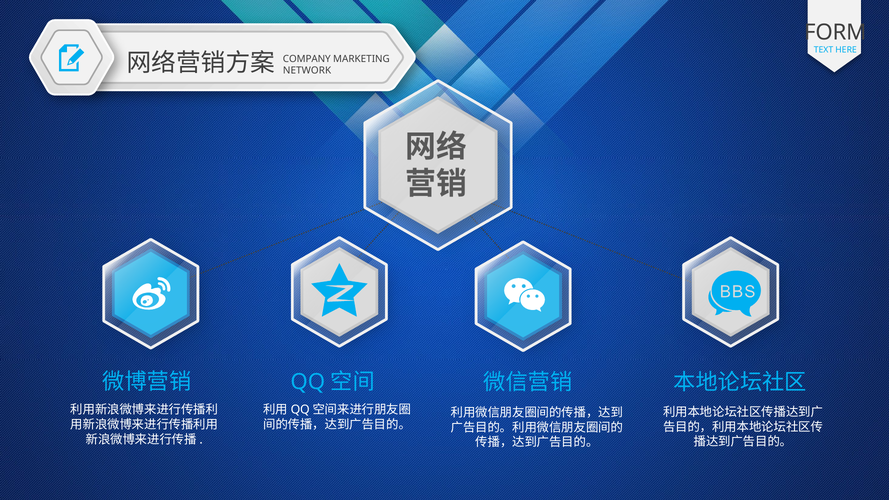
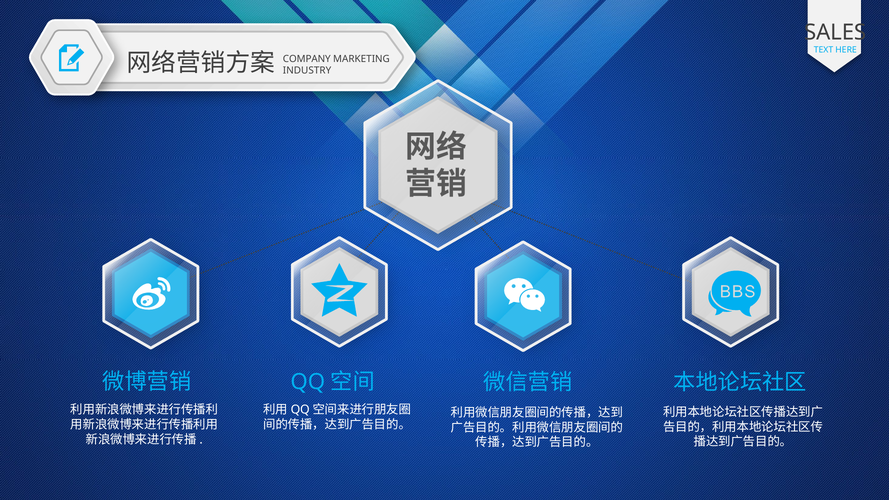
FORM: FORM -> SALES (835, 32)
NETWORK: NETWORK -> INDUSTRY (307, 71)
